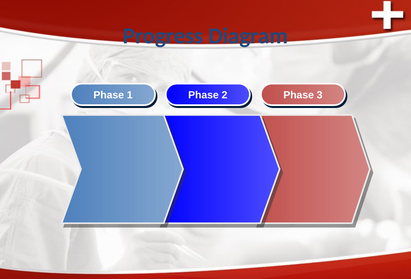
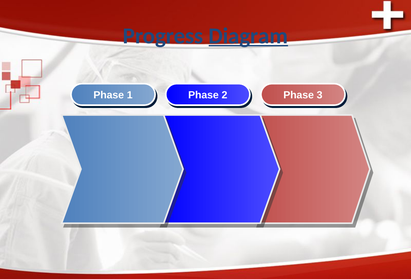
Diagram underline: none -> present (248, 36)
